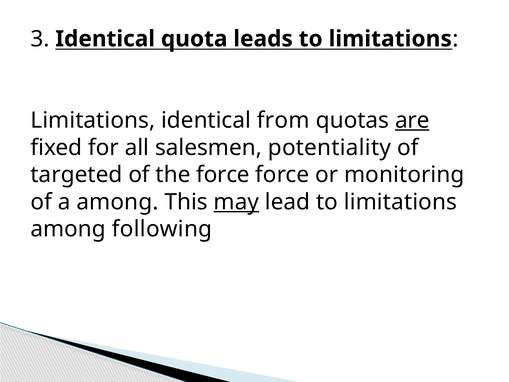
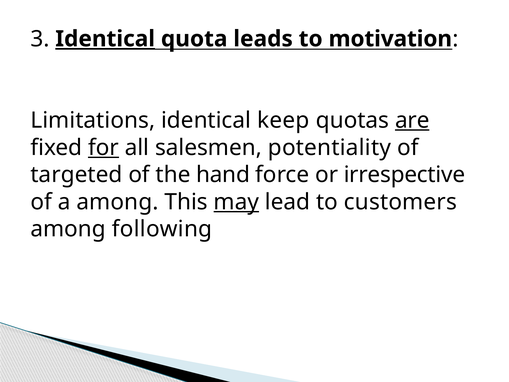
Identical underline: none -> present (105, 39)
leads to limitations: limitations -> motivation (390, 39)
from: from -> keep (283, 120)
for underline: none -> present (104, 147)
the force: force -> hand (223, 175)
monitoring: monitoring -> irrespective (404, 175)
lead to limitations: limitations -> customers (400, 202)
